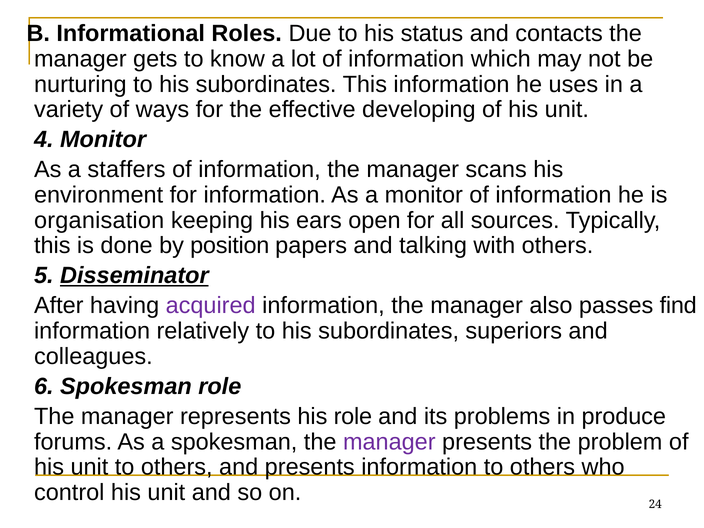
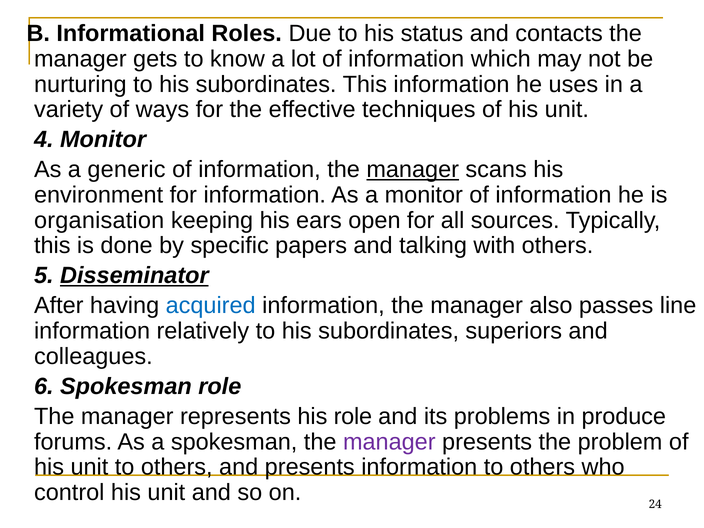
developing: developing -> techniques (419, 110)
staffers: staffers -> generic (126, 170)
manager underline: none -> present (413, 170)
position: position -> specific (230, 246)
acquired colour: purple -> blue (211, 306)
find: find -> line (678, 306)
